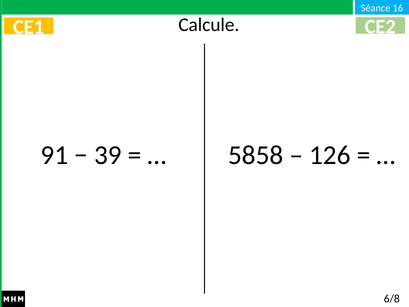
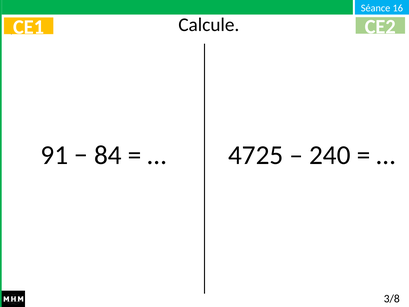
39: 39 -> 84 (108, 155)
5858: 5858 -> 4725 (256, 155)
126: 126 -> 240 (330, 155)
6/8: 6/8 -> 3/8 (392, 298)
